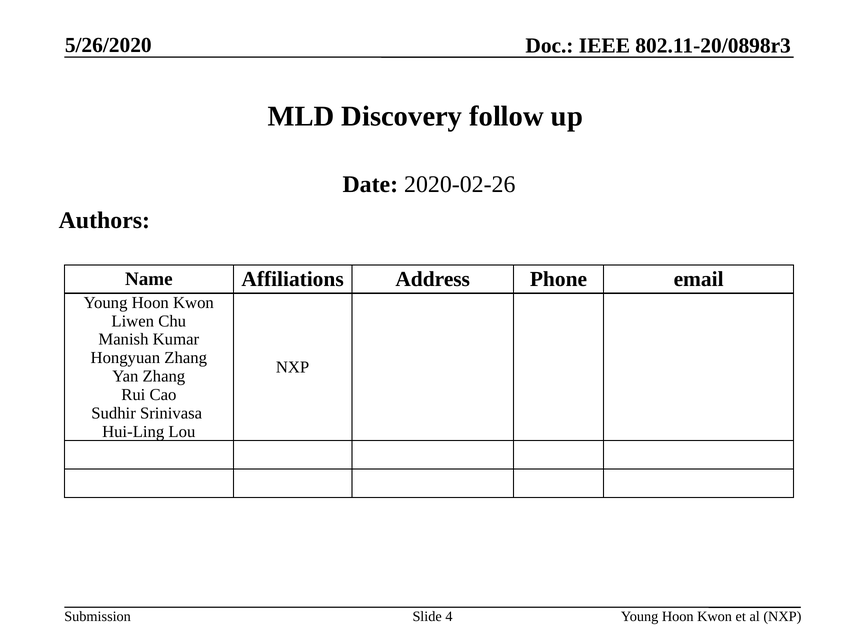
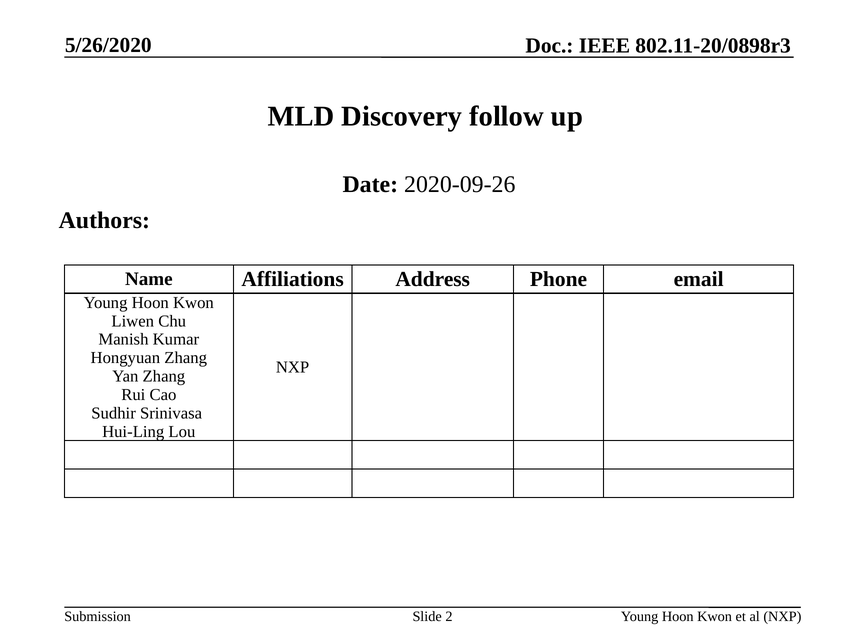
2020-02-26: 2020-02-26 -> 2020-09-26 (460, 185)
4: 4 -> 2 (449, 617)
